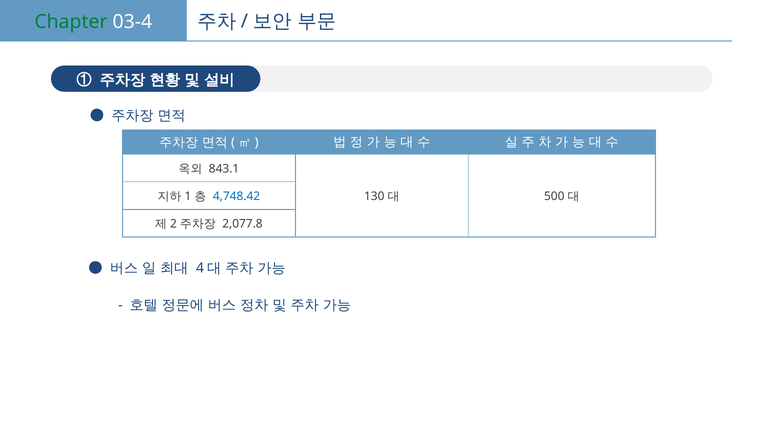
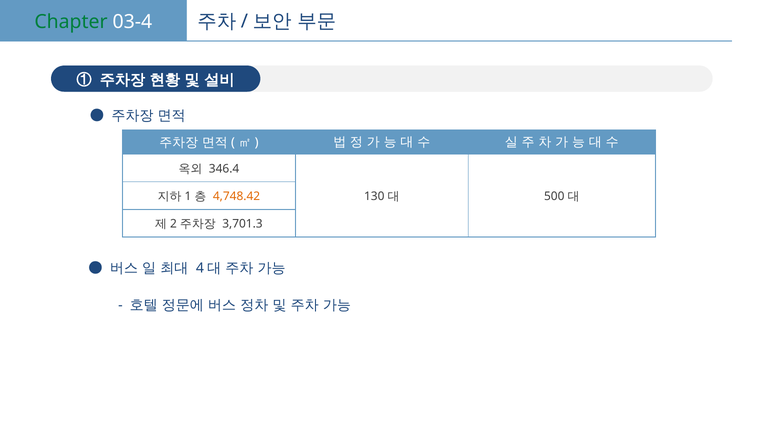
843.1: 843.1 -> 346.4 (224, 169)
4,748.42 colour: blue -> orange (237, 196)
2,077.8: 2,077.8 -> 3,701.3 (242, 224)
